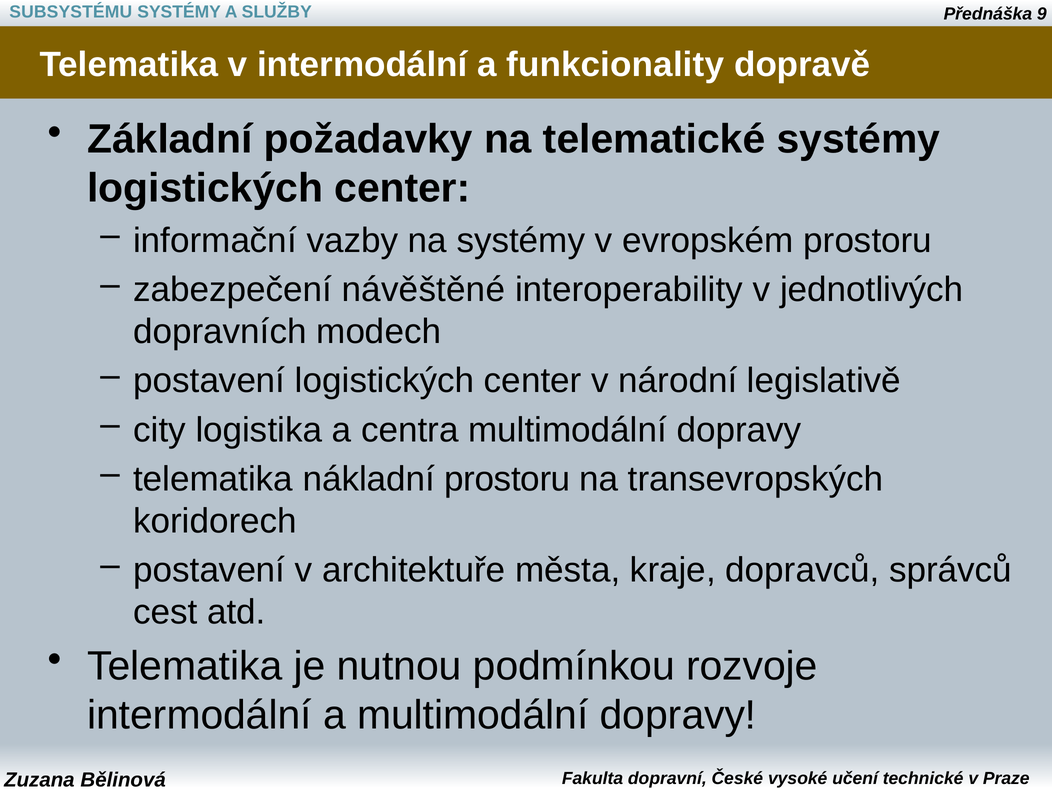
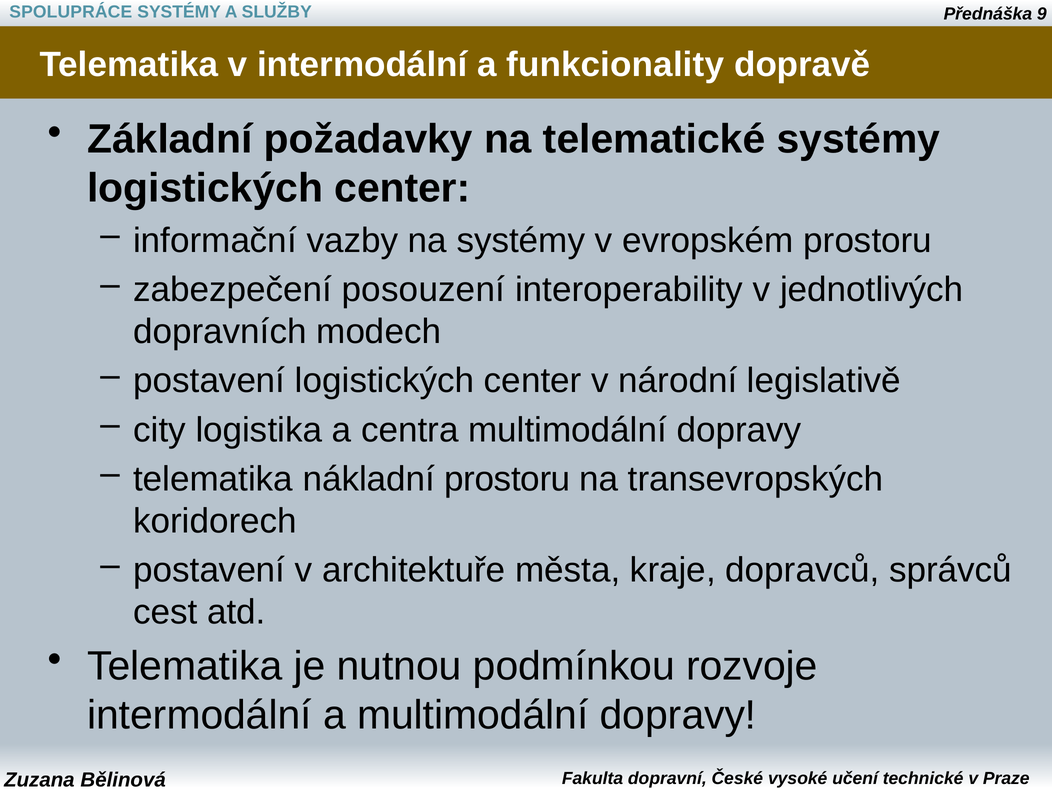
SUBSYSTÉMU: SUBSYSTÉMU -> SPOLUPRÁCE (71, 12)
návěštěné: návěštěné -> posouzení (423, 290)
